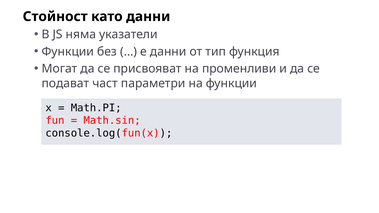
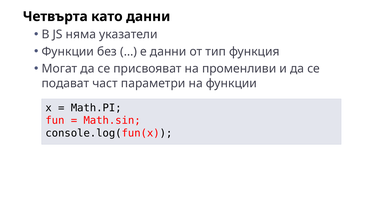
Стойност: Стойност -> Четвърта (55, 17)
